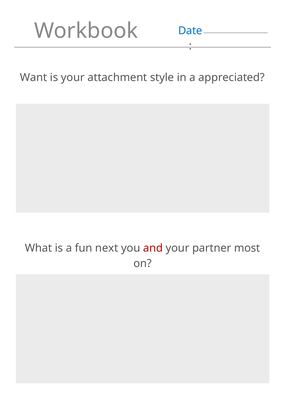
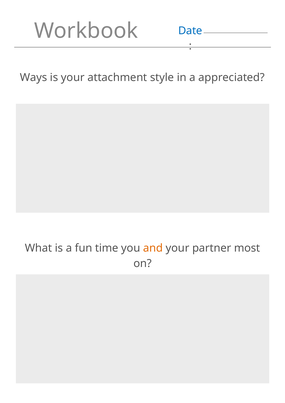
Want: Want -> Ways (34, 78)
next: next -> time (107, 248)
and colour: red -> orange (153, 248)
